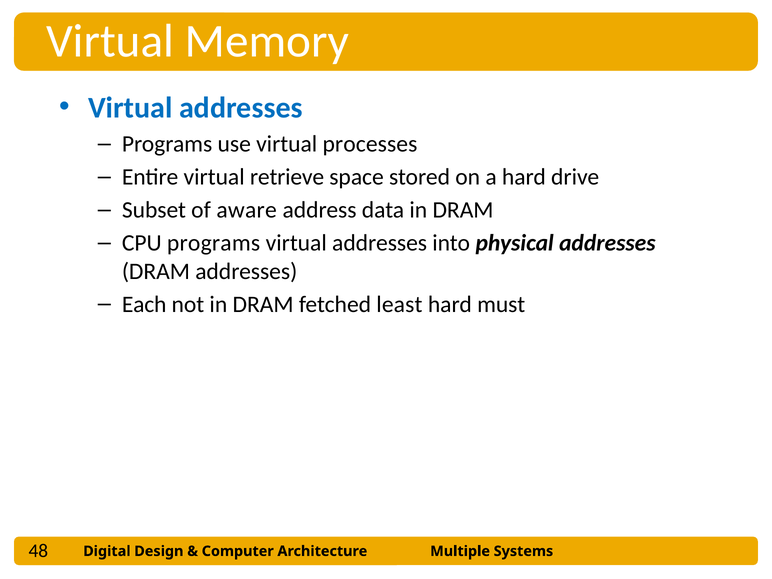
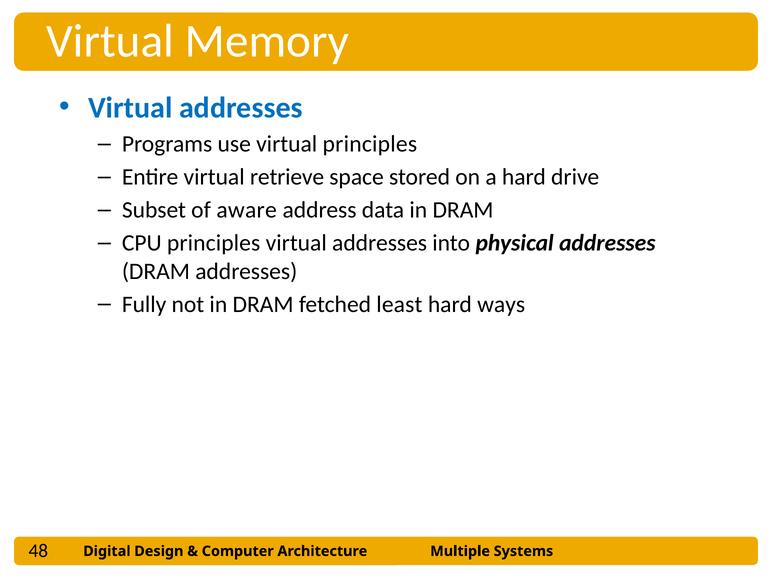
virtual processes: processes -> principles (370, 144)
CPU programs: programs -> principles (214, 243)
Each: Each -> Fully (144, 304)
must: must -> ways (501, 304)
